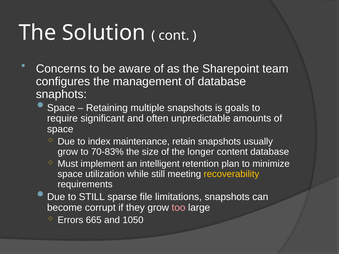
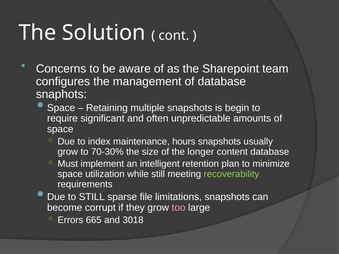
goals: goals -> begin (237, 108)
retain: retain -> hours (184, 142)
70-83%: 70-83% -> 70-30% (107, 152)
recoverability colour: yellow -> light green (231, 174)
1050: 1050 -> 3018 (133, 220)
